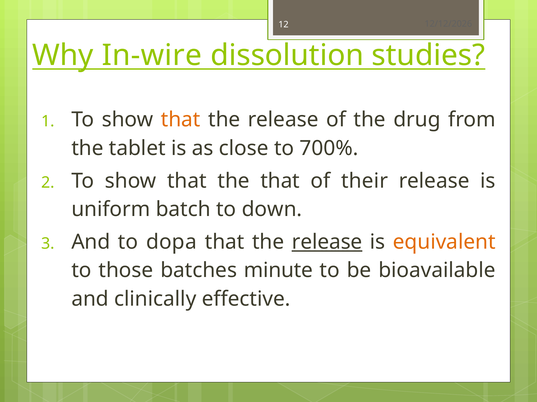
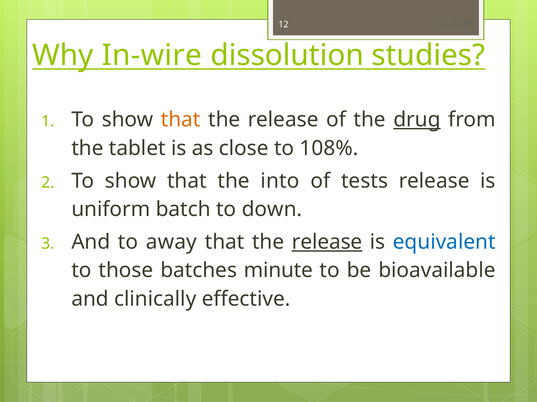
drug underline: none -> present (417, 120)
700%: 700% -> 108% (329, 148)
the that: that -> into (280, 181)
their: their -> tests (365, 181)
dopa: dopa -> away (171, 242)
equivalent colour: orange -> blue (444, 242)
